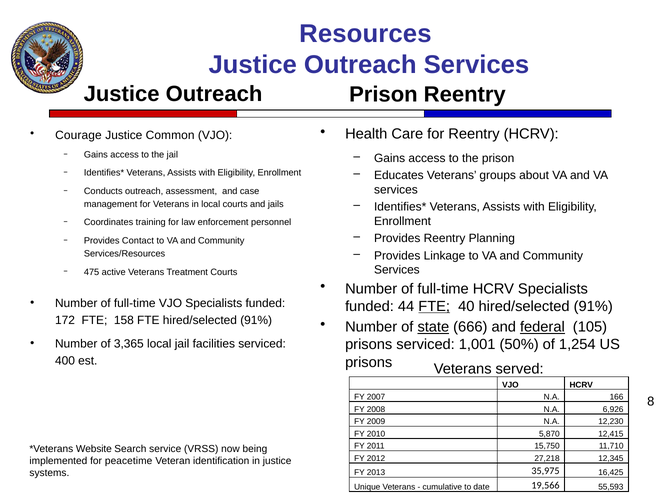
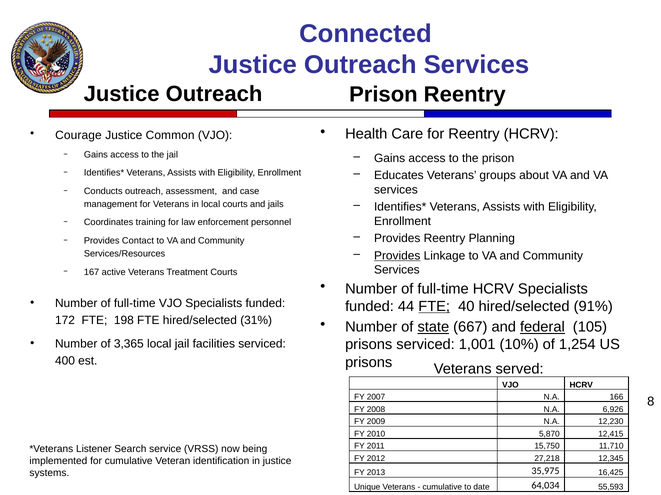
Resources: Resources -> Connected (365, 34)
Provides underline: none -> present (397, 256)
475: 475 -> 167 (92, 272)
158: 158 -> 198 (124, 321)
FTE hired/selected 91%: 91% -> 31% (256, 321)
666: 666 -> 667 (470, 328)
50%: 50% -> 10% (519, 345)
Website: Website -> Listener (94, 450)
for peacetime: peacetime -> cumulative (129, 462)
19,566: 19,566 -> 64,034 (546, 486)
